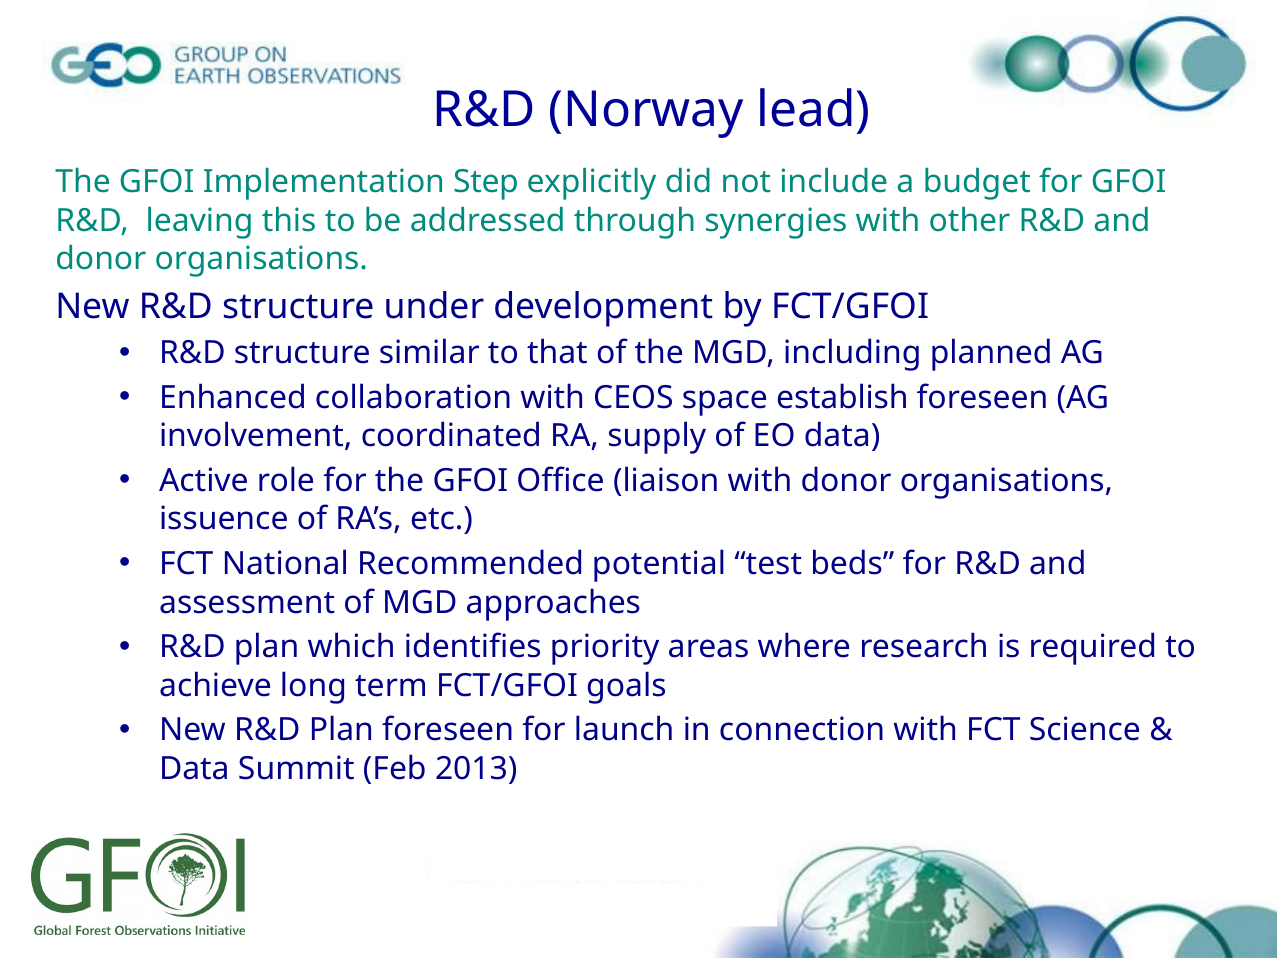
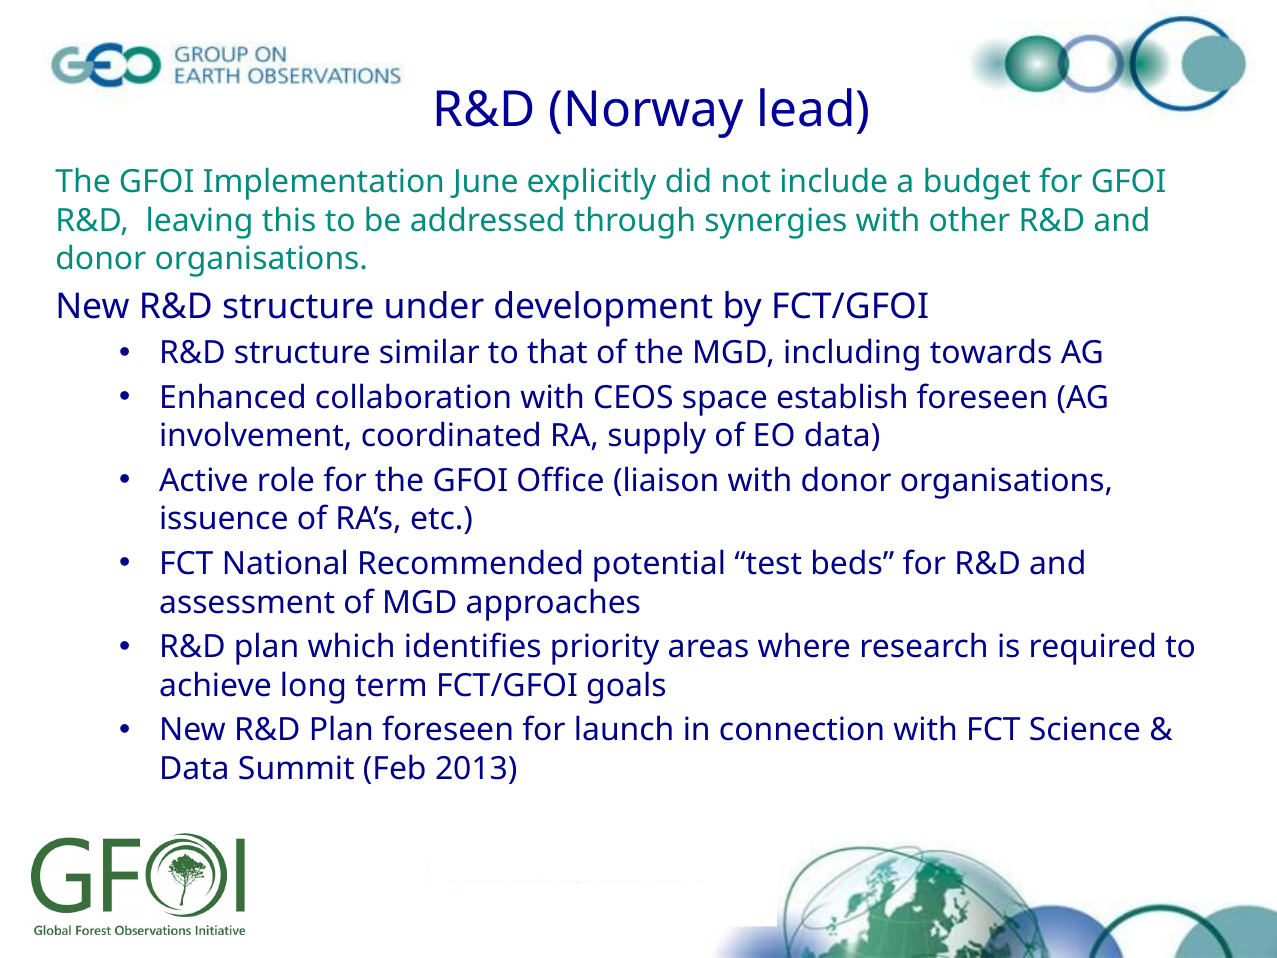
Step: Step -> June (486, 182)
planned: planned -> towards (991, 353)
